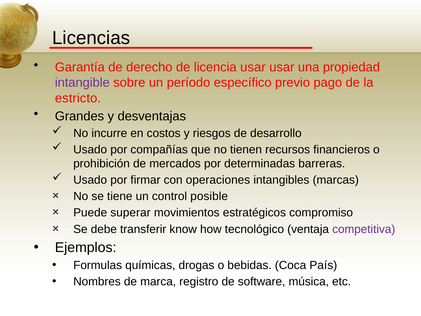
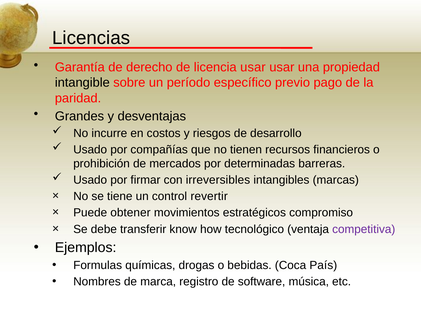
intangible colour: purple -> black (82, 83)
estricto: estricto -> paridad (78, 98)
operaciones: operaciones -> irreversibles (218, 180)
posible: posible -> revertir (209, 196)
superar: superar -> obtener (130, 213)
